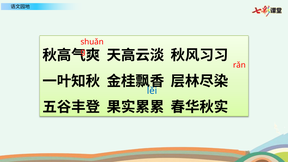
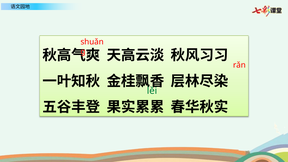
lěi colour: blue -> green (152, 91)
